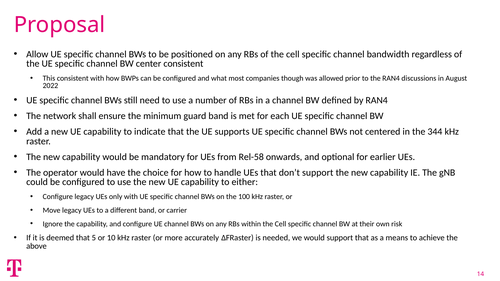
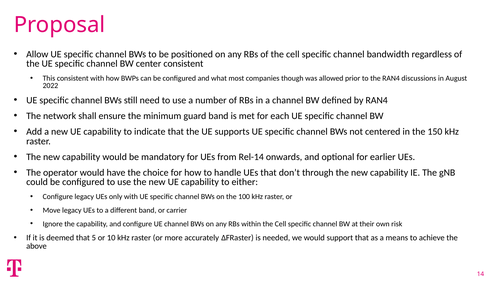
344: 344 -> 150 (435, 132)
Rel-58: Rel-58 -> Rel-14 (251, 157)
don’t support: support -> through (318, 173)
